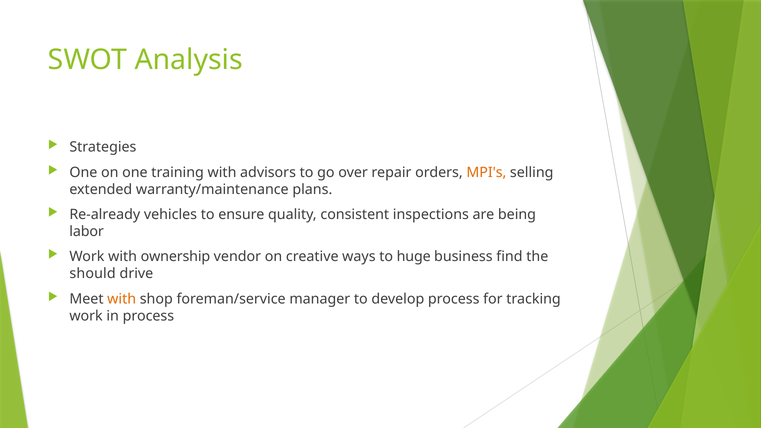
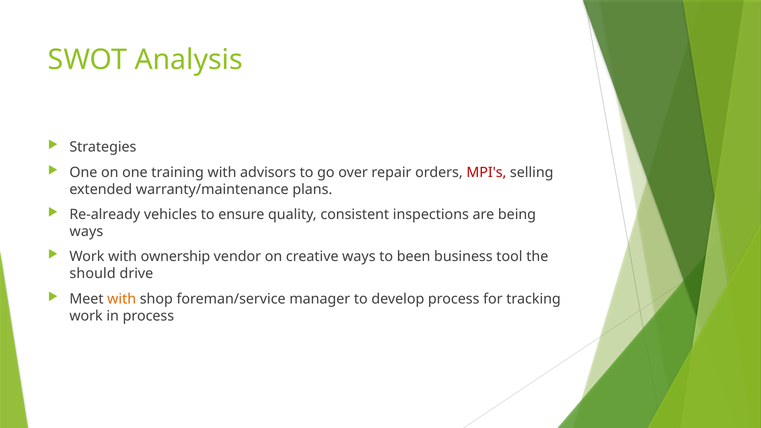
MPI's colour: orange -> red (486, 172)
labor: labor -> ways (86, 232)
huge: huge -> been (414, 257)
find: find -> tool (509, 257)
